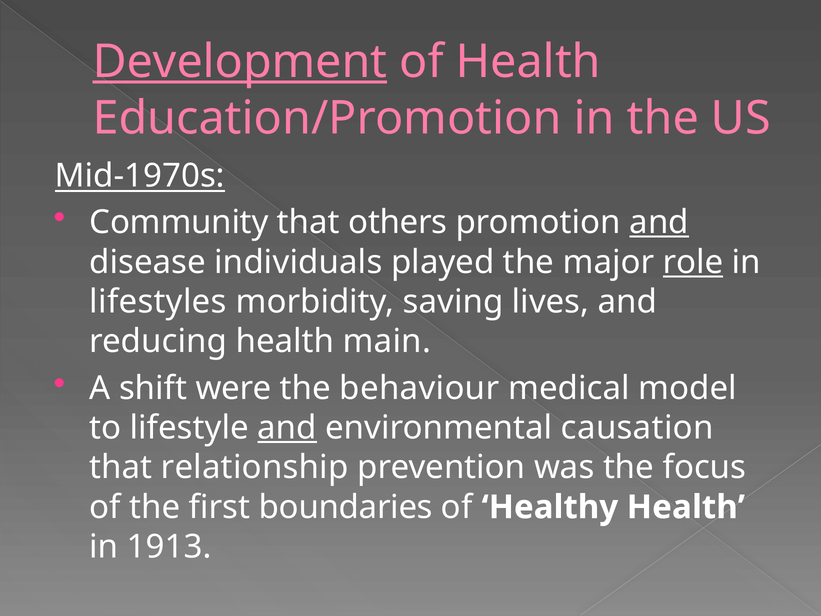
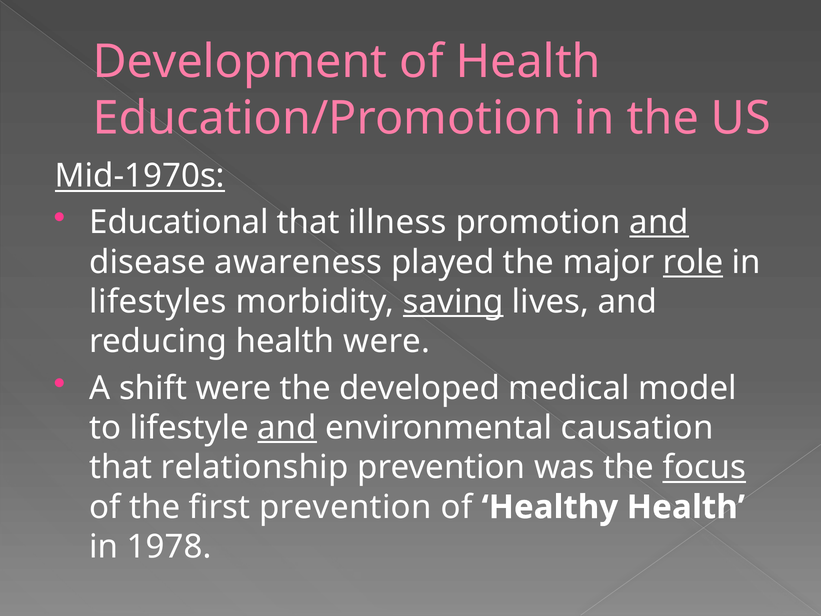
Development underline: present -> none (240, 62)
Community: Community -> Educational (179, 222)
others: others -> illness (398, 222)
individuals: individuals -> awareness (298, 262)
saving underline: none -> present (453, 302)
health main: main -> were (387, 341)
behaviour: behaviour -> developed (420, 388)
focus underline: none -> present (704, 467)
first boundaries: boundaries -> prevention (345, 507)
1913: 1913 -> 1978 (169, 547)
